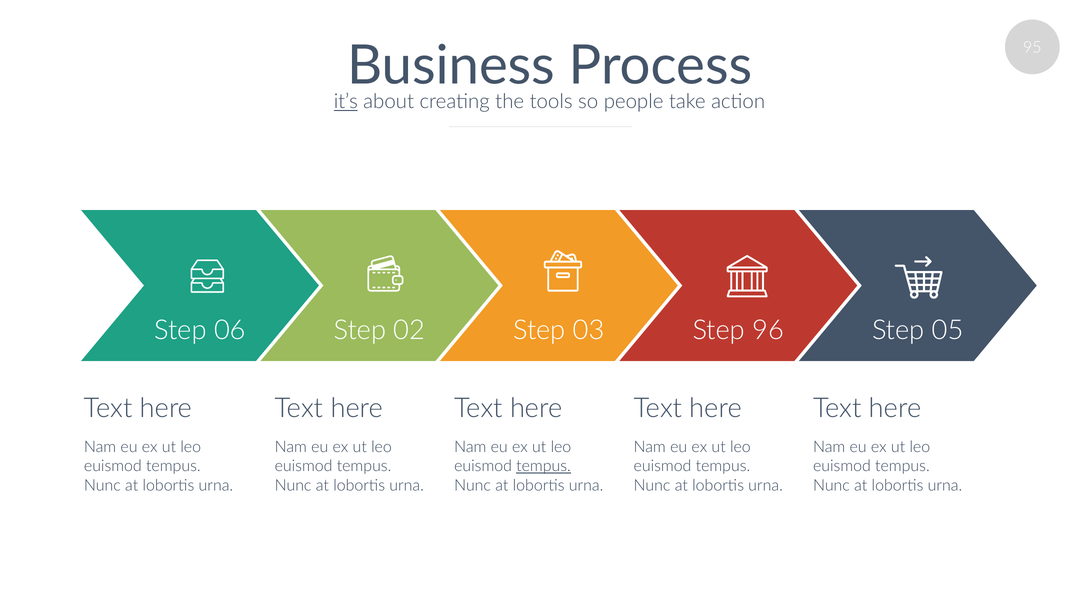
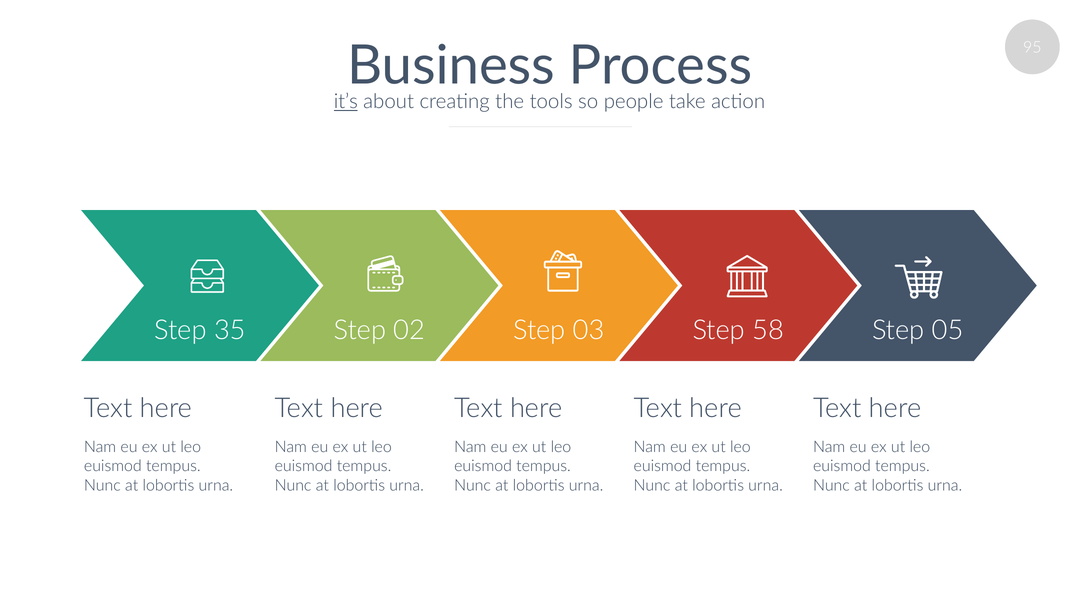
06: 06 -> 35 (230, 330)
96: 96 -> 58 (768, 330)
tempus underline: present -> none (544, 466)
